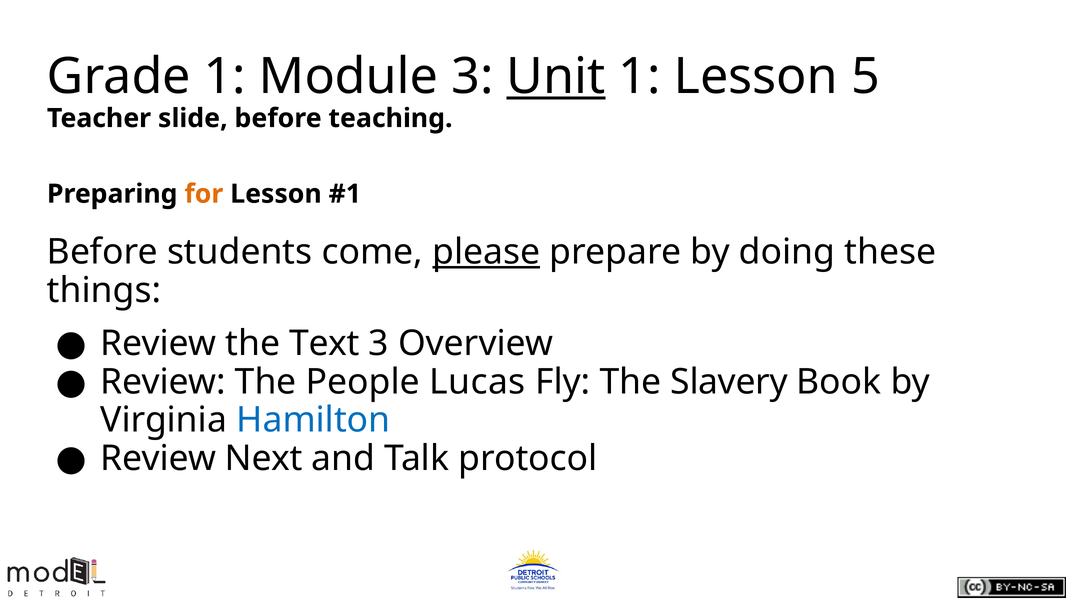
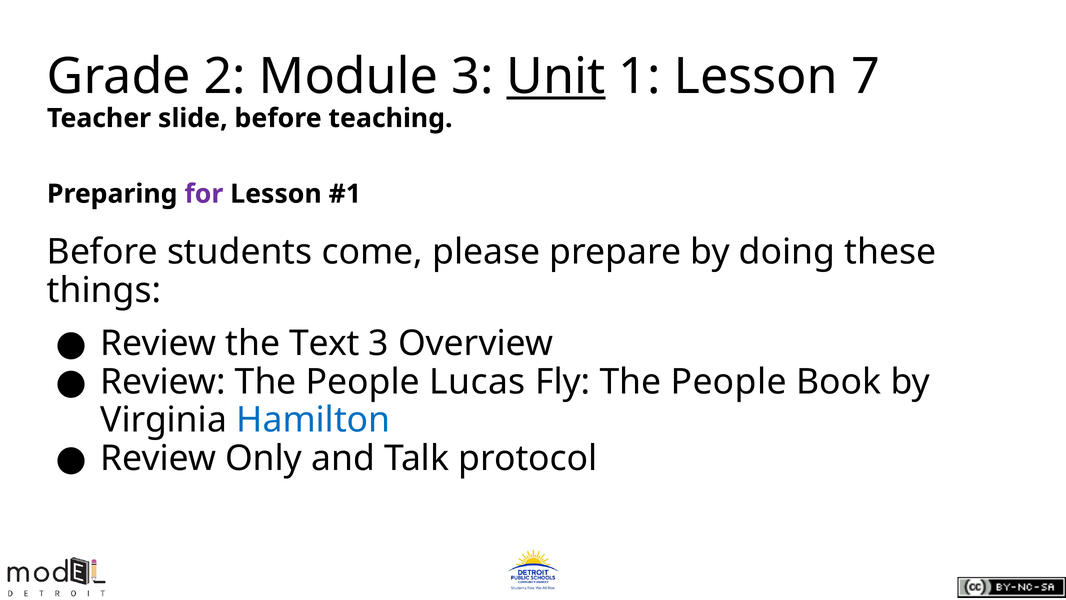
Grade 1: 1 -> 2 (225, 76)
5: 5 -> 7 (865, 76)
for colour: orange -> purple (204, 194)
please underline: present -> none (486, 252)
Fly The Slavery: Slavery -> People (729, 382)
Next: Next -> Only (264, 458)
